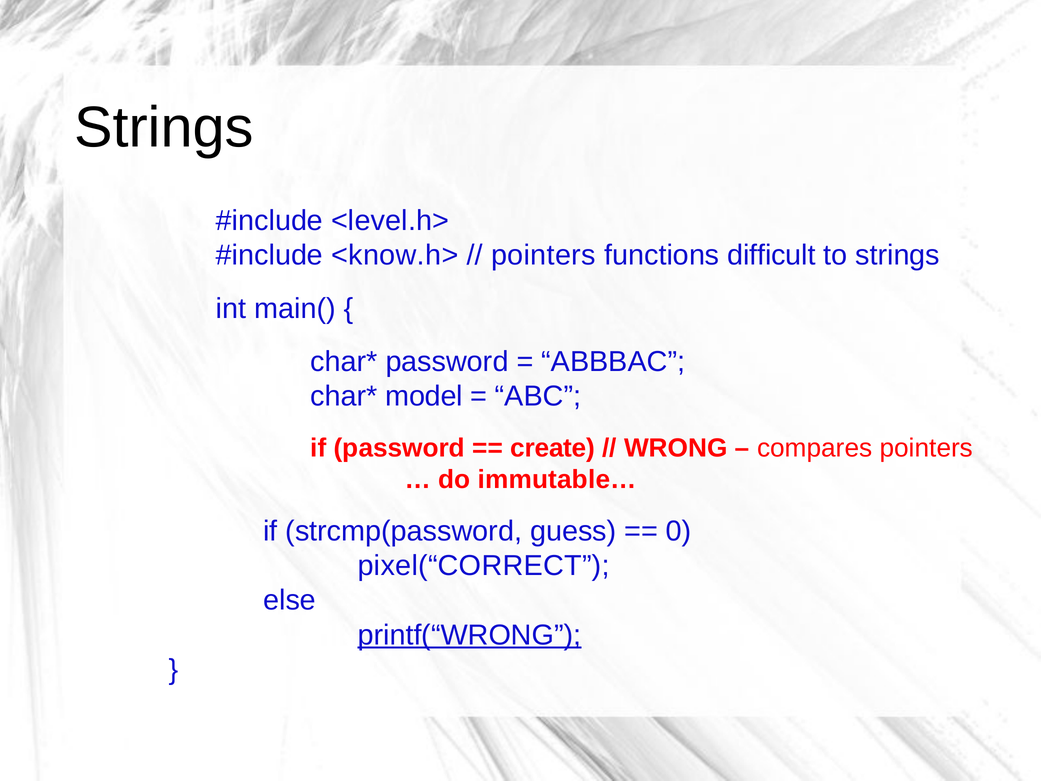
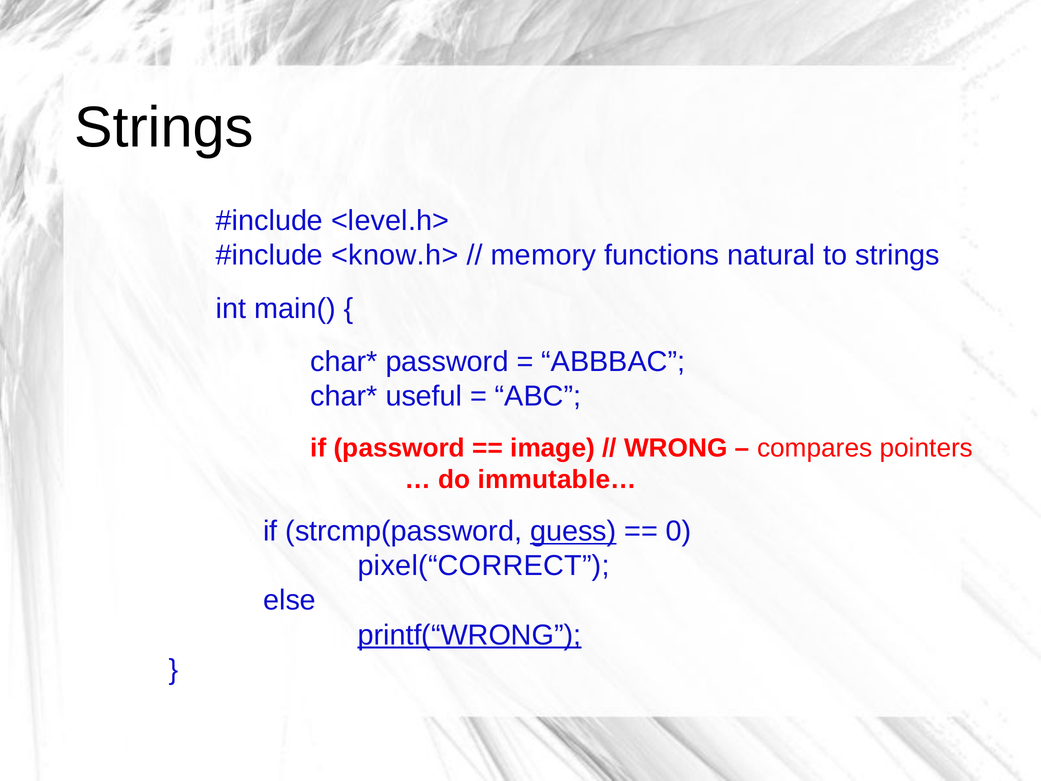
pointers: pointers -> memory (543, 255)
difficult: difficult -> natural (771, 255)
model: model -> useful (424, 396)
create: create -> image (553, 448)
guess underline: none -> present (573, 531)
